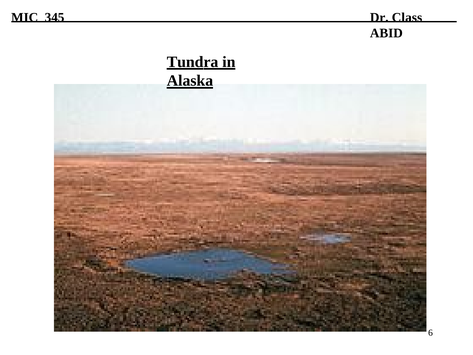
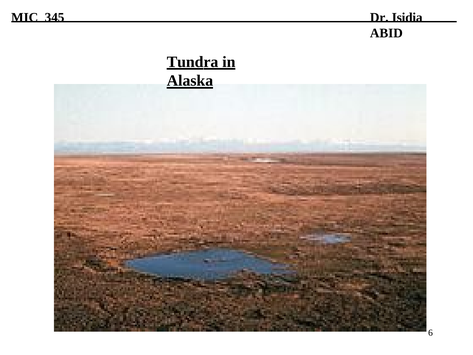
Class: Class -> Isidia (407, 17)
